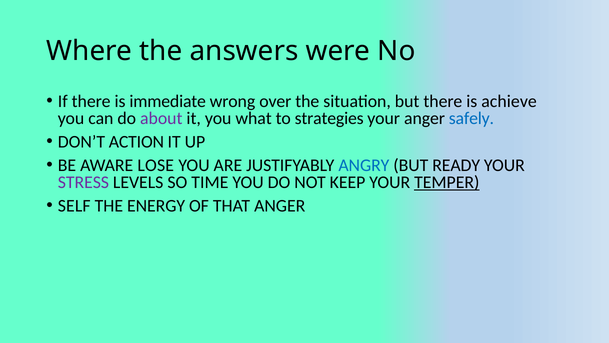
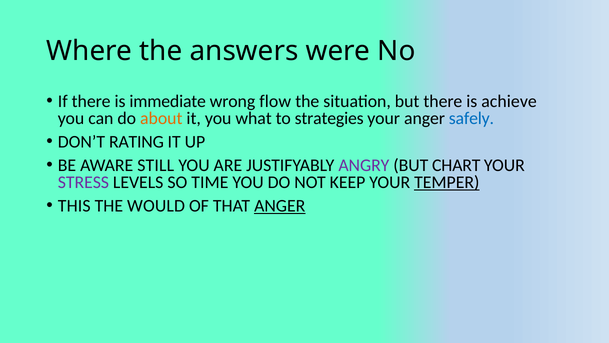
over: over -> flow (275, 101)
about colour: purple -> orange (161, 118)
ACTION: ACTION -> RATING (136, 142)
LOSE: LOSE -> STILL (156, 165)
ANGRY colour: blue -> purple (364, 165)
READY: READY -> CHART (456, 165)
SELF: SELF -> THIS (74, 206)
ENERGY: ENERGY -> WOULD (156, 206)
ANGER underline: none -> present (280, 206)
